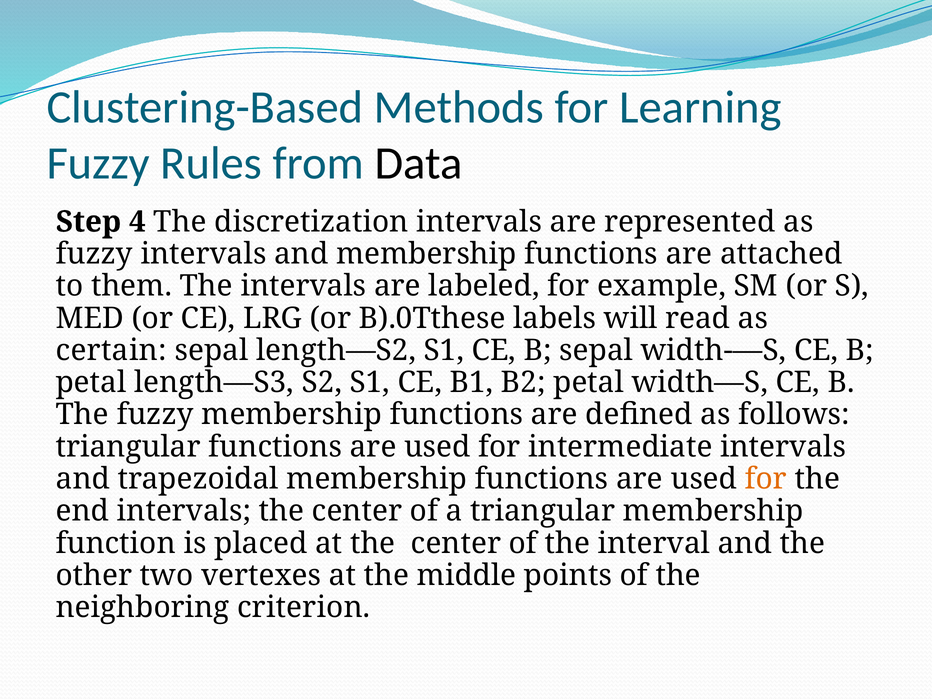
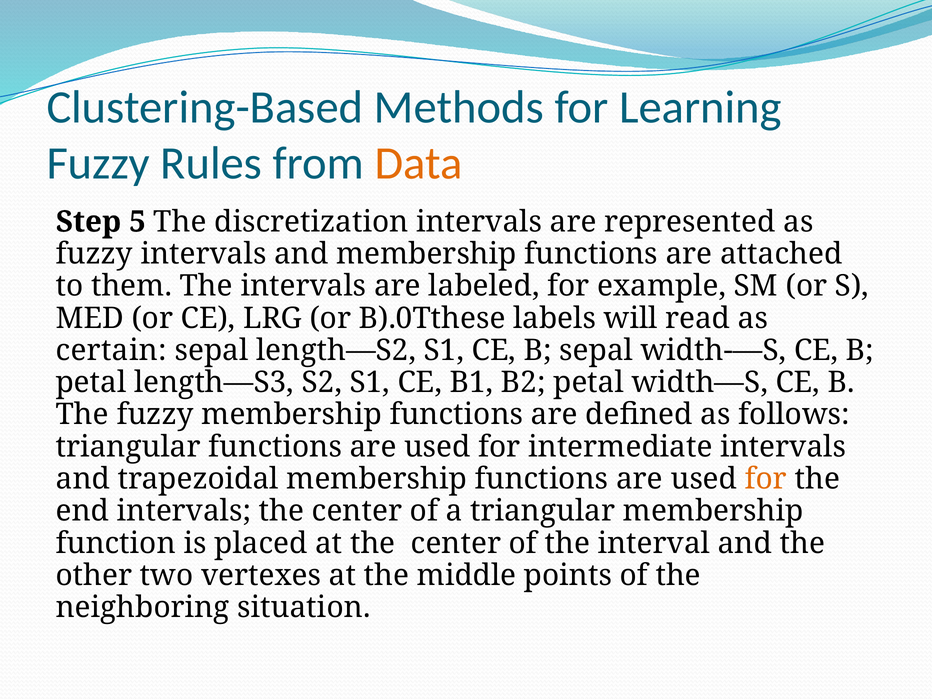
Data colour: black -> orange (419, 164)
4: 4 -> 5 (137, 222)
criterion: criterion -> situation (304, 608)
